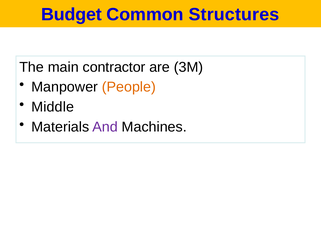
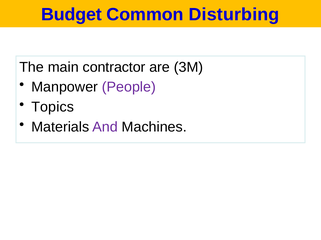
Structures: Structures -> Disturbing (234, 14)
People colour: orange -> purple (129, 87)
Middle: Middle -> Topics (53, 107)
